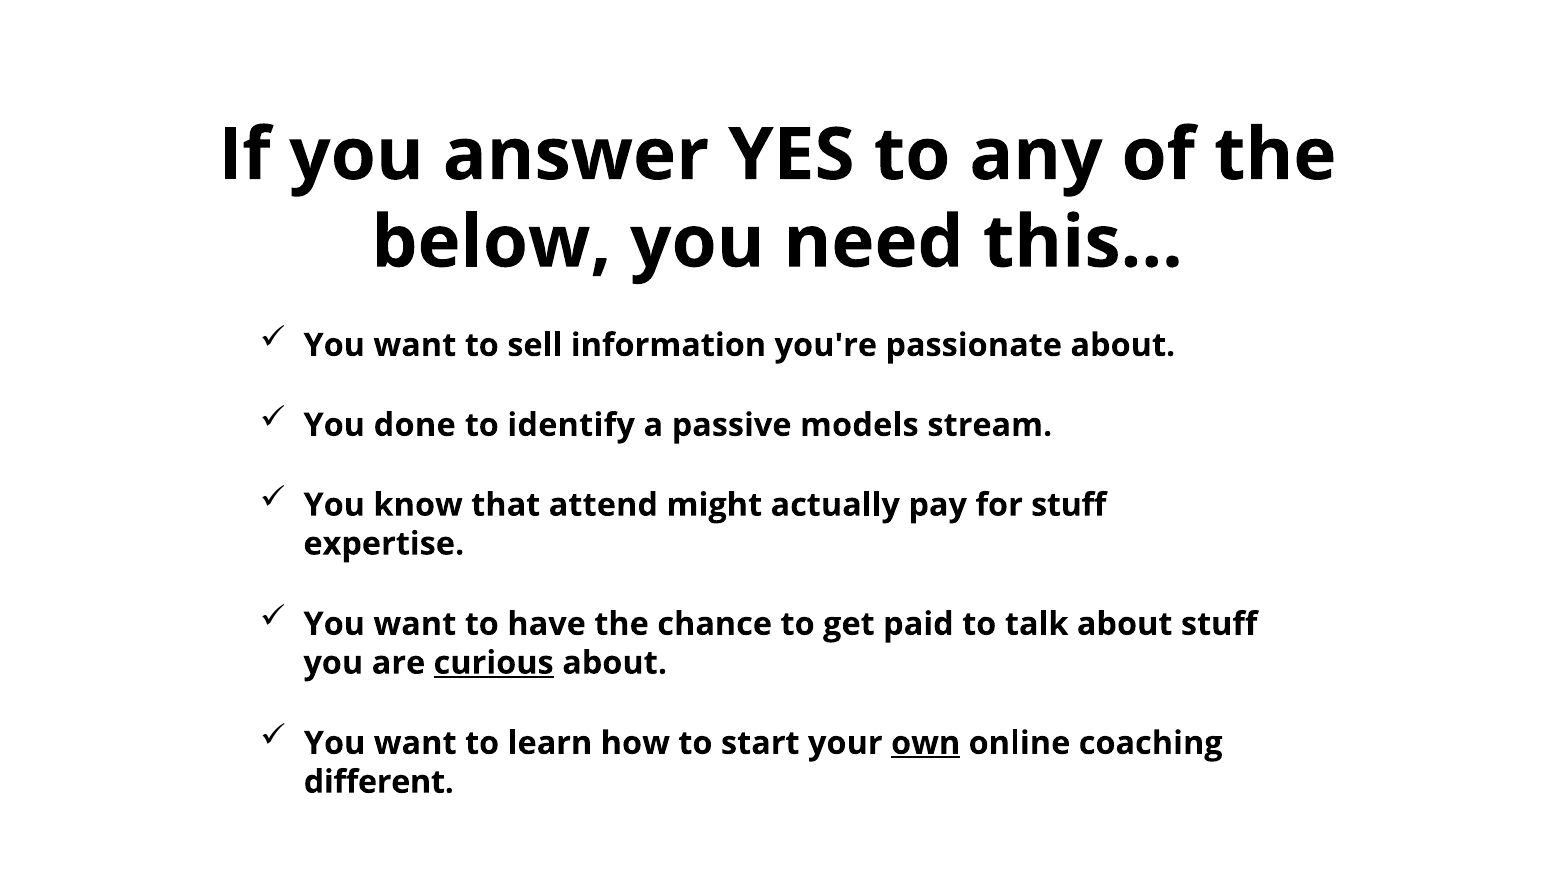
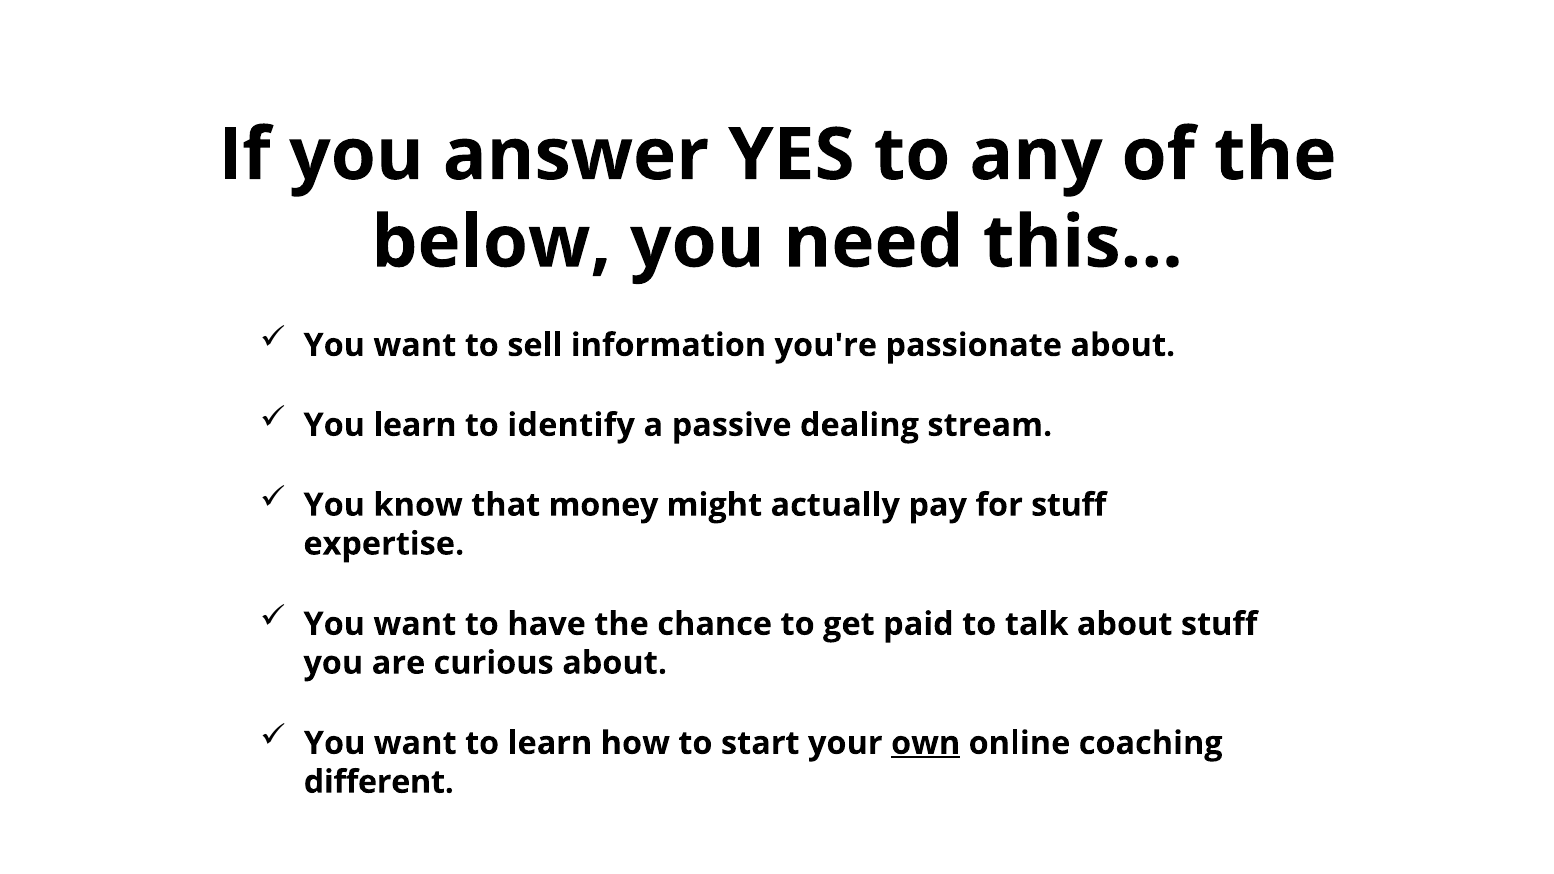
You done: done -> learn (415, 425)
models: models -> dealing (859, 425)
attend: attend -> money (604, 505)
curious underline: present -> none (494, 663)
